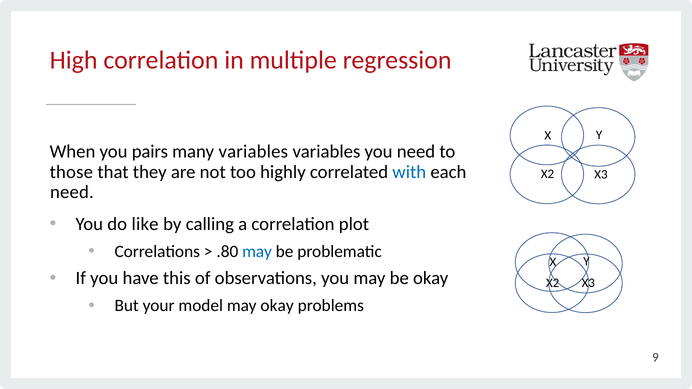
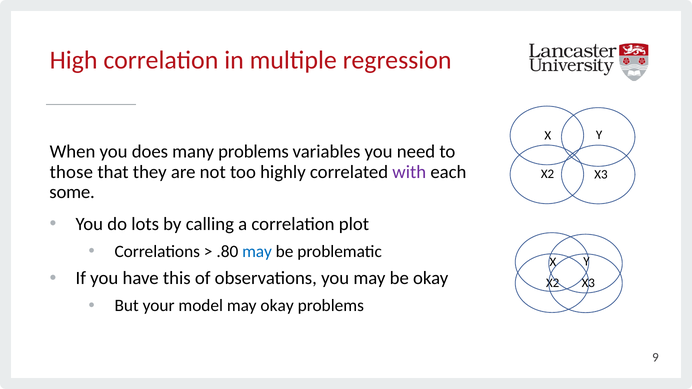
pairs: pairs -> does (150, 152)
many variables: variables -> problems (253, 152)
with colour: blue -> purple (409, 172)
need: need -> some (72, 192)
like: like -> lots (145, 224)
